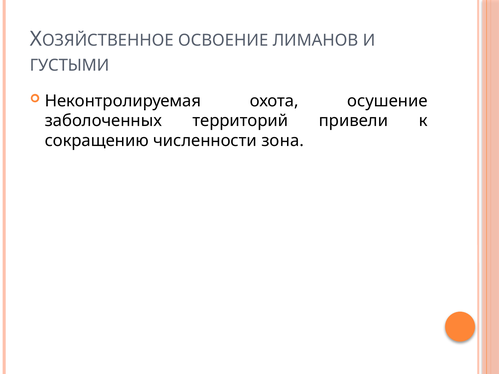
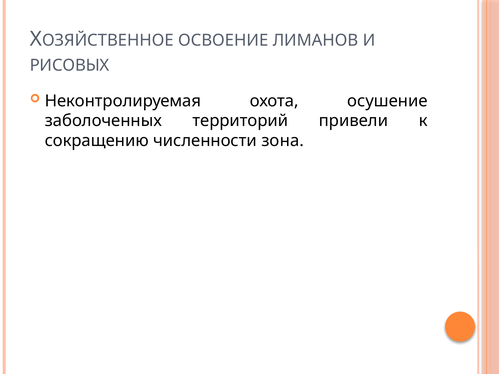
ГУСТЫМИ: ГУСТЫМИ -> РИСОВЫХ (70, 65)
